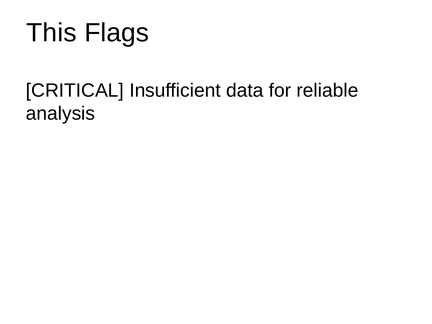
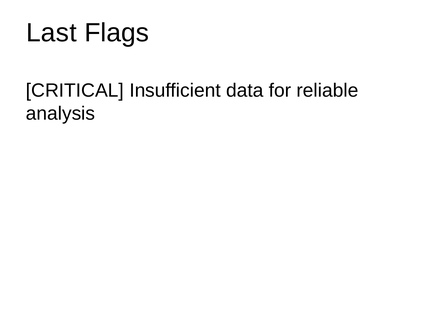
This: This -> Last (51, 33)
